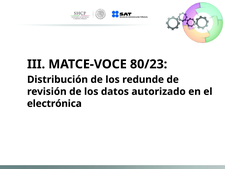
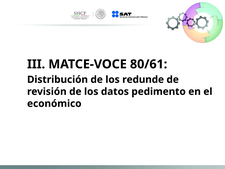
80/23: 80/23 -> 80/61 (149, 64)
autorizado: autorizado -> pedimento (159, 91)
electrónica: electrónica -> económico (54, 103)
